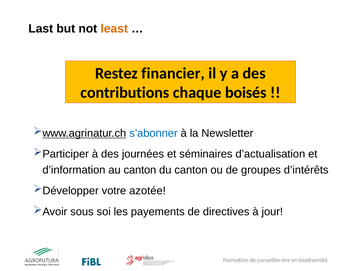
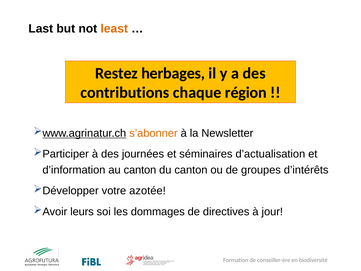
financier: financier -> herbages (173, 73)
boisés: boisés -> région (246, 93)
s’abonner colour: blue -> orange (153, 133)
sous: sous -> leurs (82, 212)
payements: payements -> dommages (158, 212)
